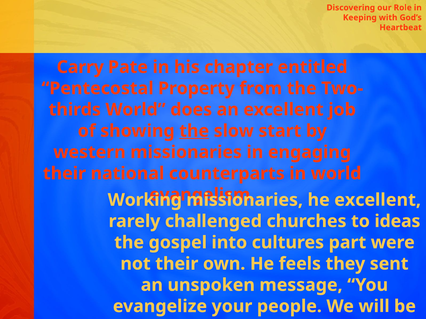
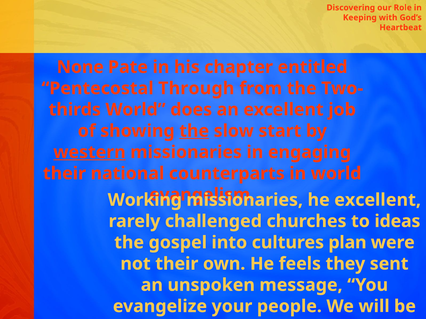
Carry: Carry -> None (80, 67)
Property: Property -> Through (196, 89)
western underline: none -> present (90, 152)
part: part -> plan (348, 243)
